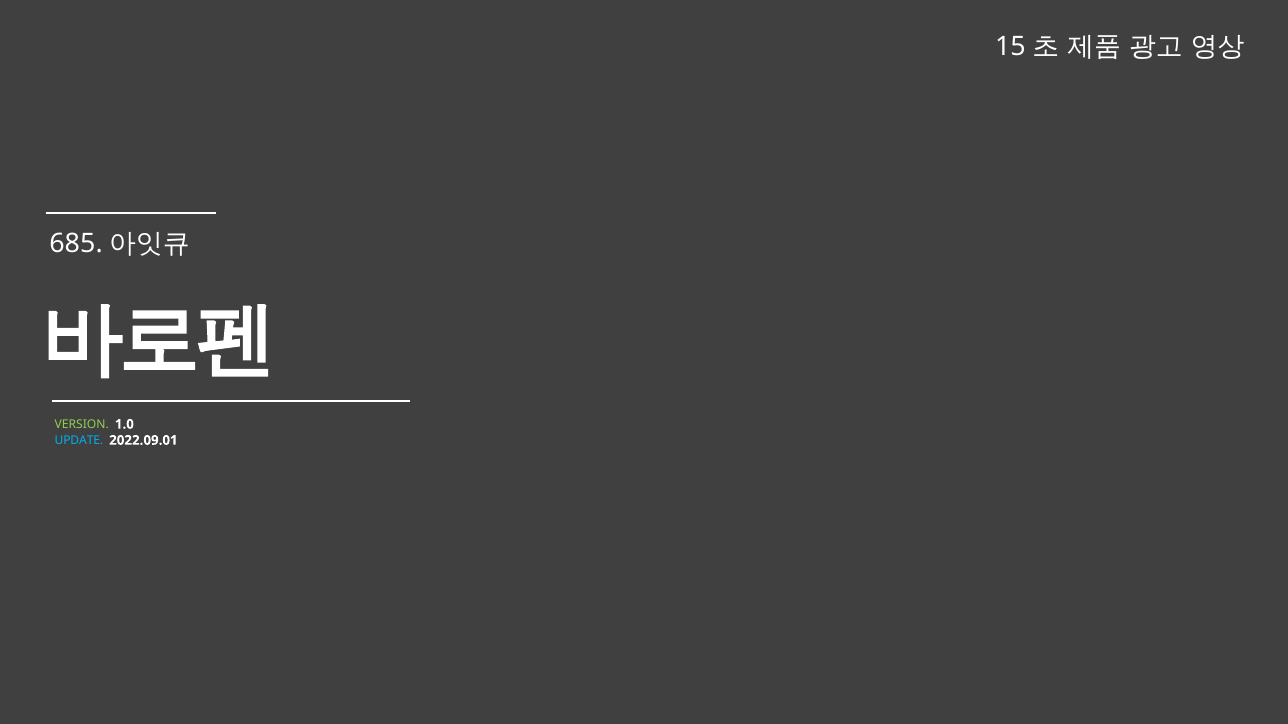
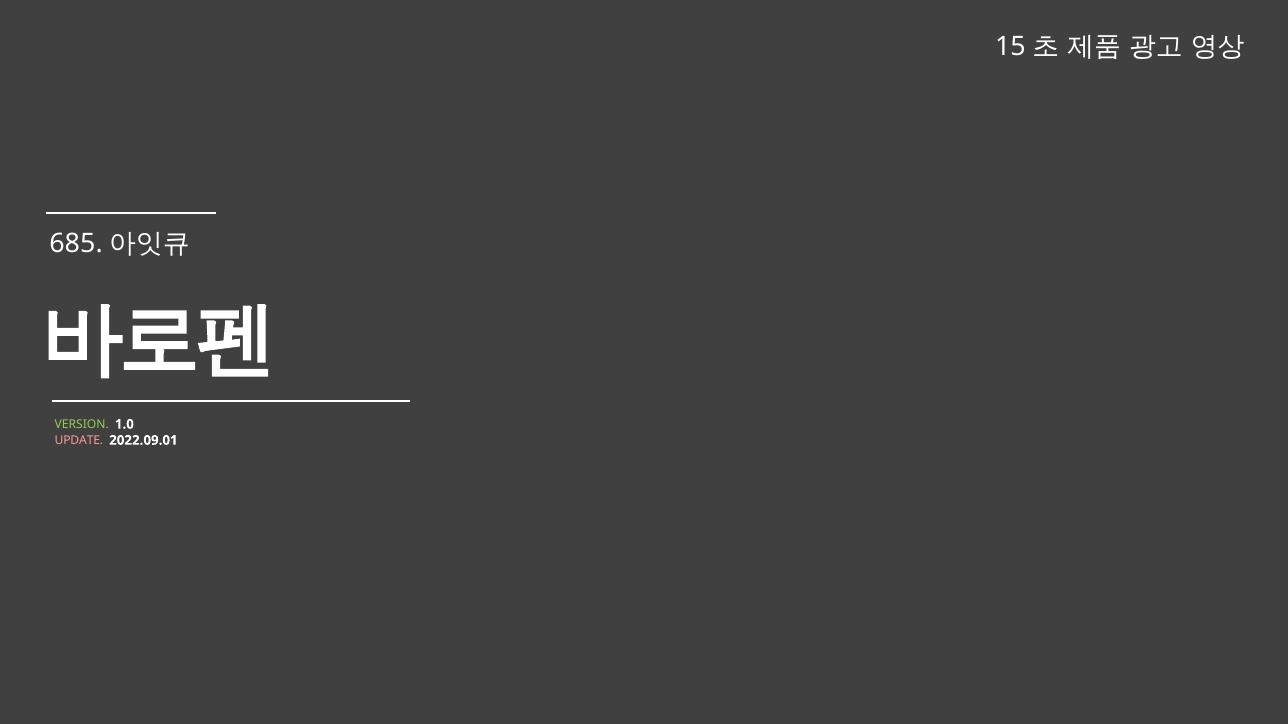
UPDATE colour: light blue -> pink (79, 441)
